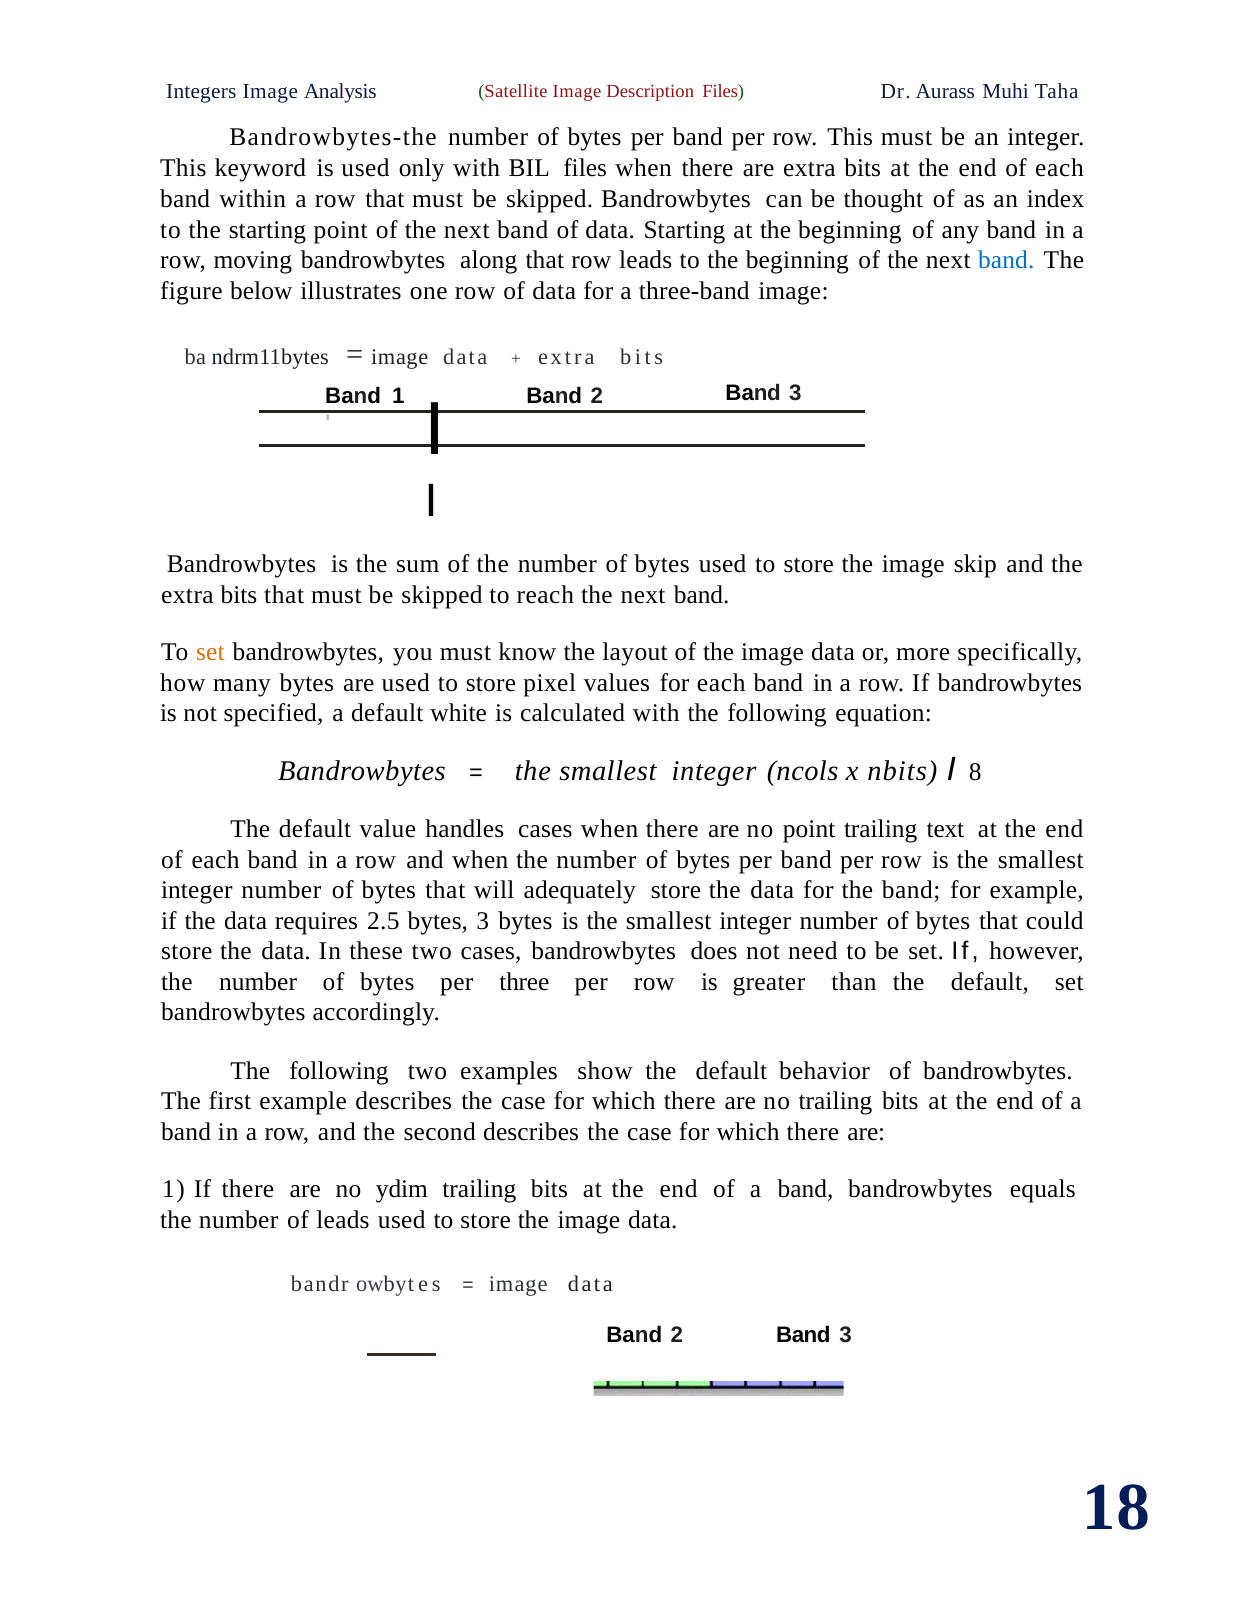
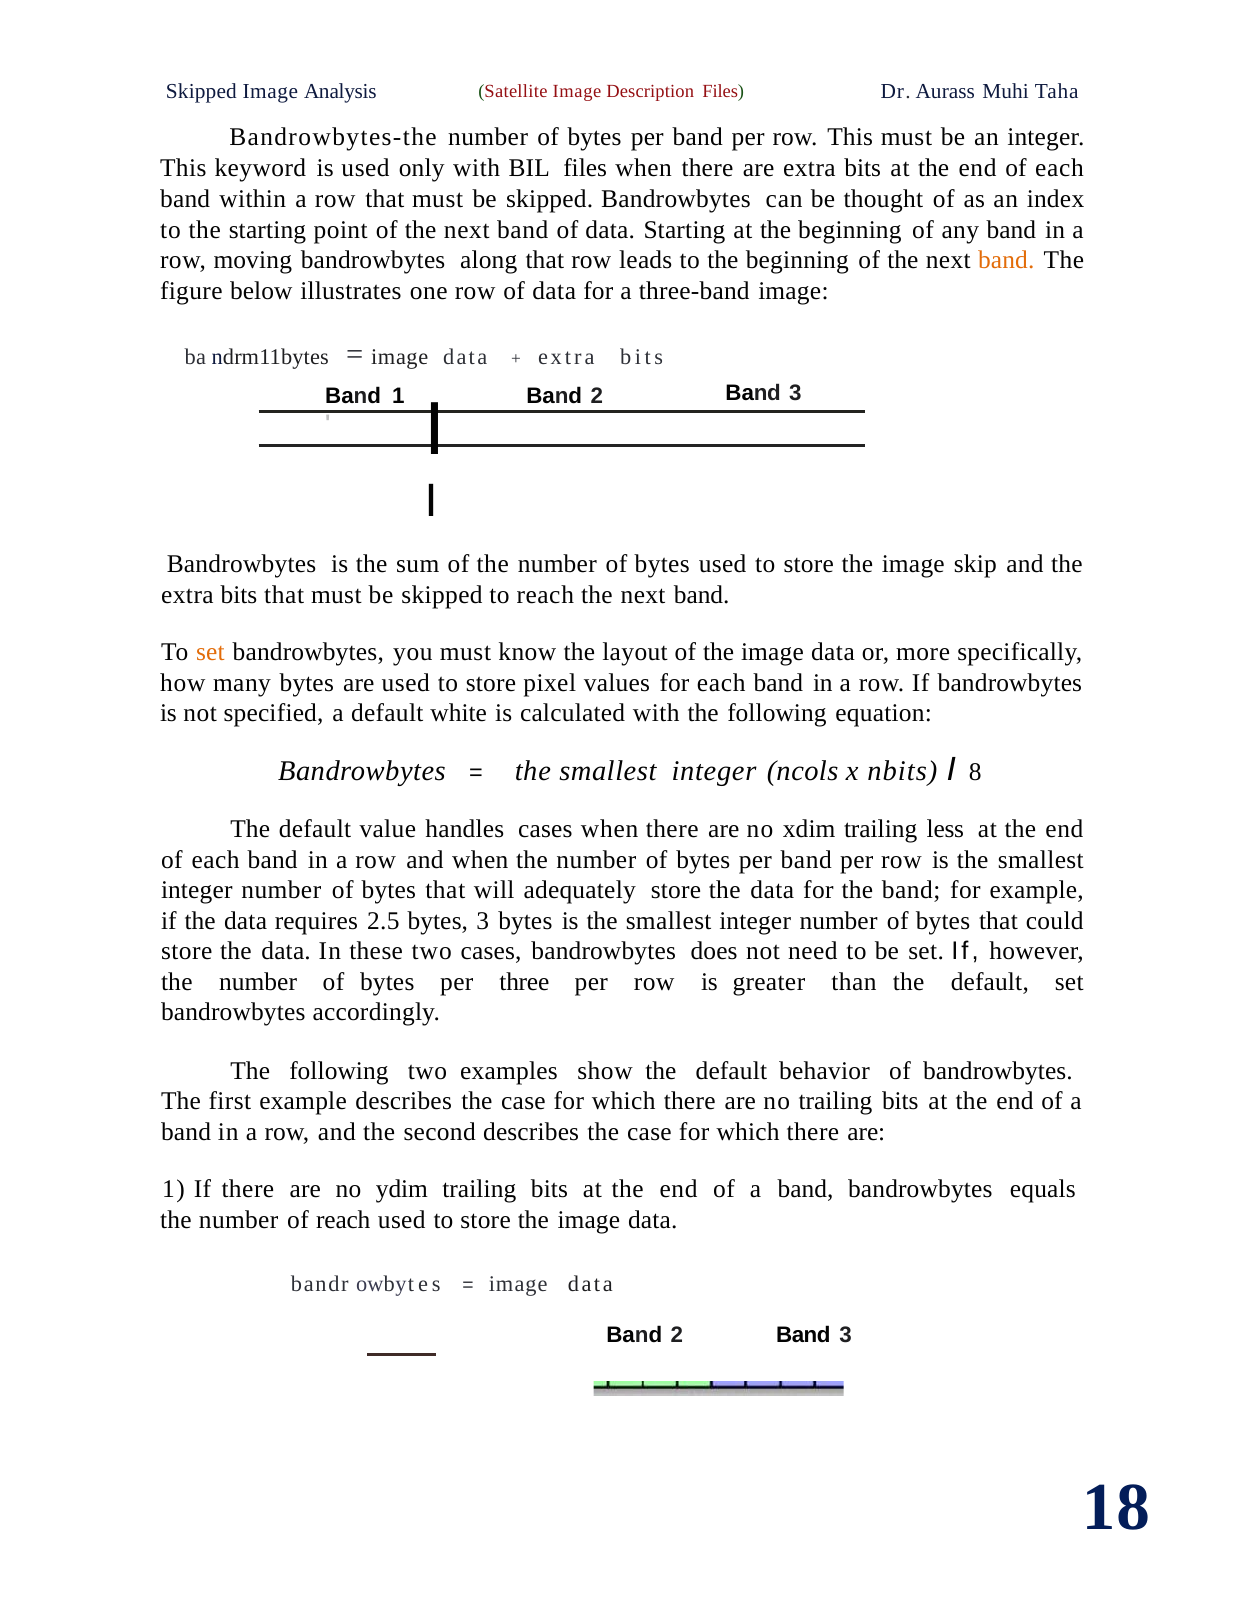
Integers: Integers -> Skipped (201, 92)
band colour: blue -> orange (1006, 260)
no point: point -> xdim (809, 829)
text: text -> less (945, 829)
of leads: leads -> reach (343, 1220)
